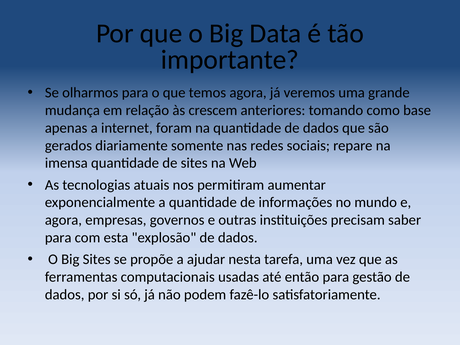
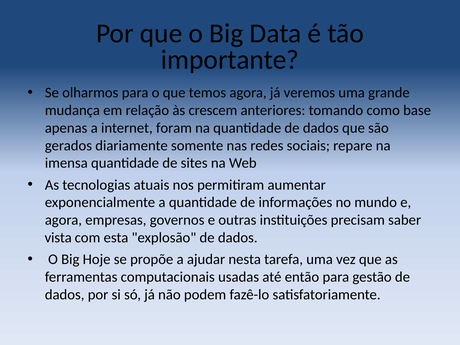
para: para -> vista (58, 238)
Big Sites: Sites -> Hoje (97, 259)
